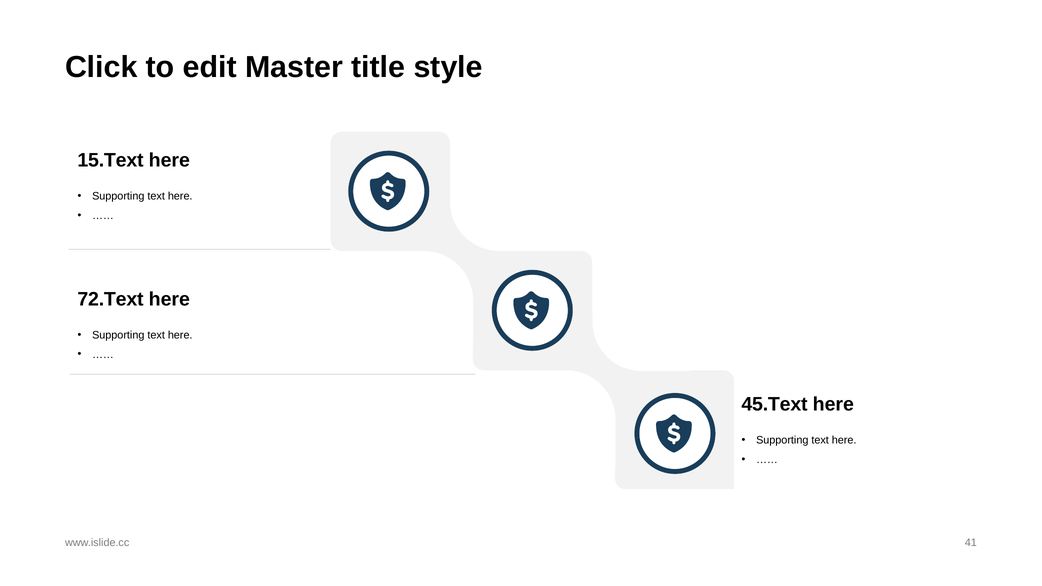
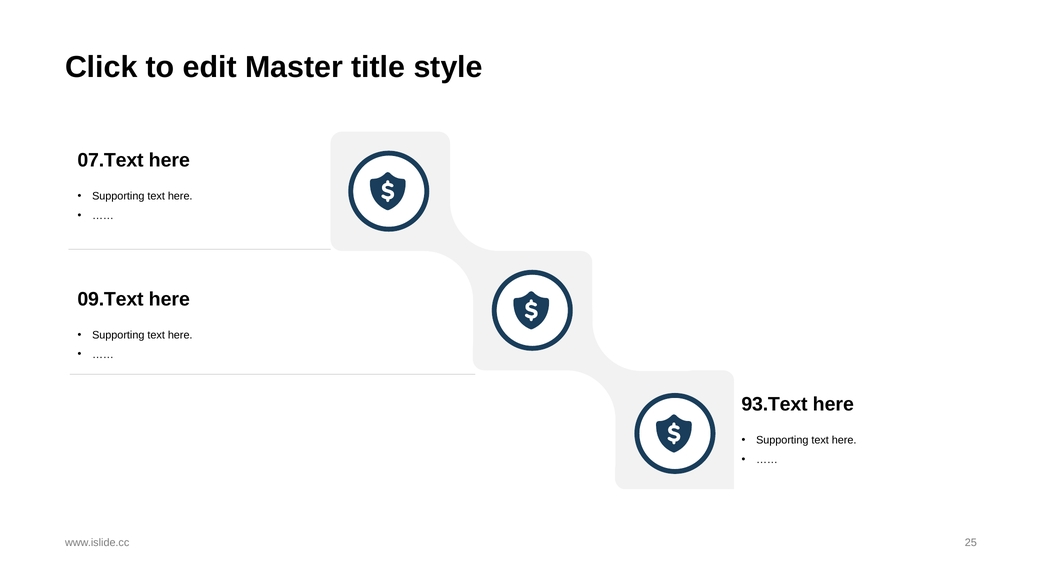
15.Text: 15.Text -> 07.Text (111, 160)
72.Text: 72.Text -> 09.Text (111, 299)
45.Text: 45.Text -> 93.Text (774, 405)
41: 41 -> 25 (971, 543)
